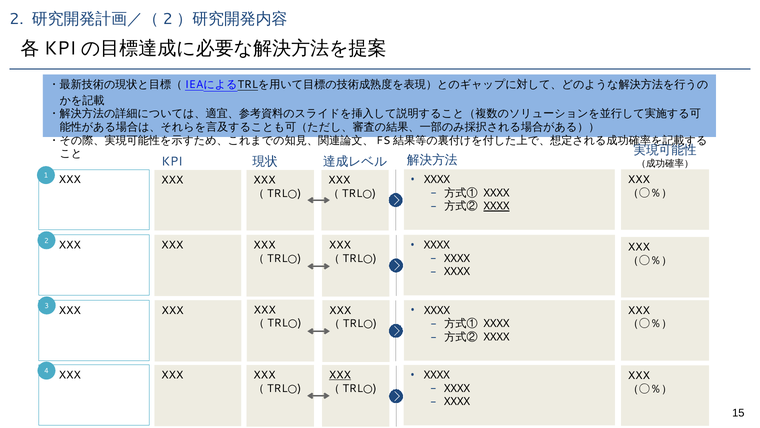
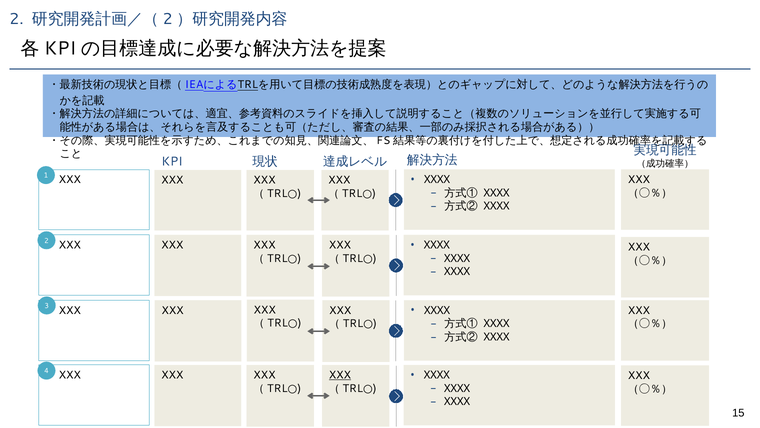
XXXX underline: present -> none (497, 206)
